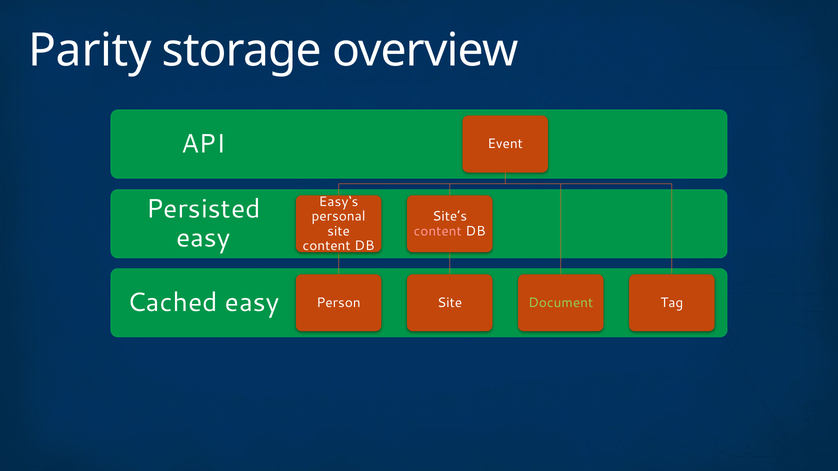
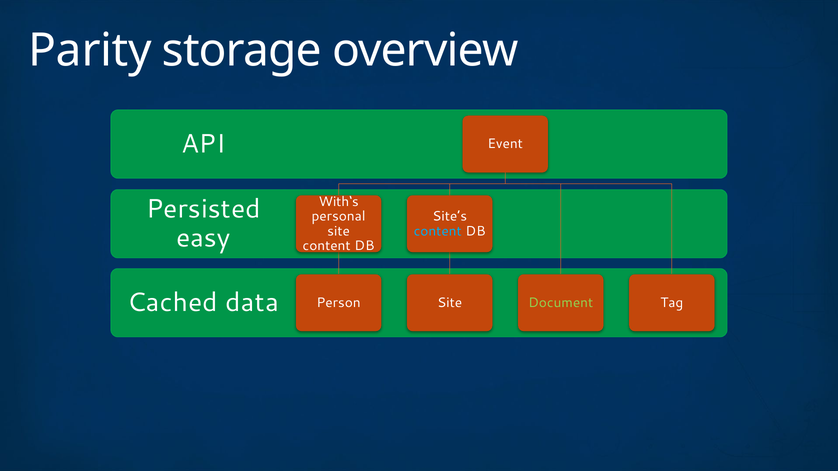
Easy‘s: Easy‘s -> With‘s (339, 202)
content colour: pink -> light blue (438, 231)
Cached easy: easy -> data (252, 303)
